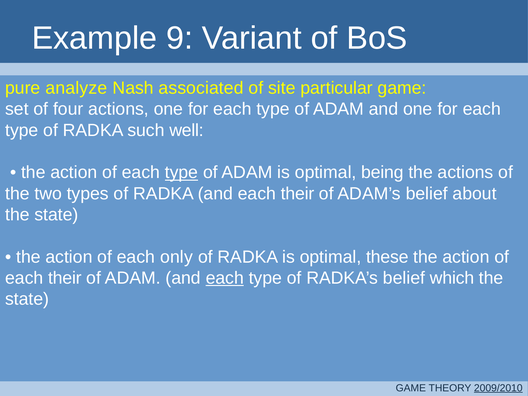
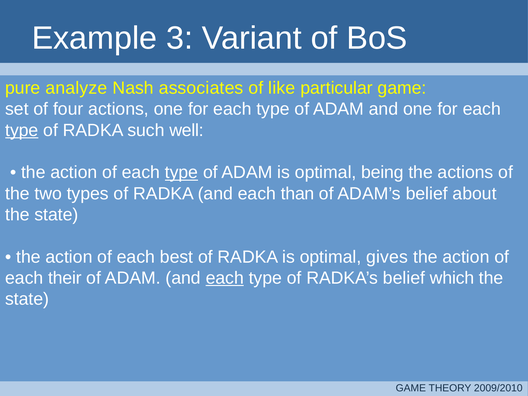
9: 9 -> 3 (180, 38)
associated: associated -> associates (201, 88)
site: site -> like (282, 88)
type underline: none -> present (22, 130)
and each their: their -> than (298, 194)
only: only -> best (177, 257)
these: these -> gives (387, 257)
2009/2010 underline: present -> none (498, 388)
